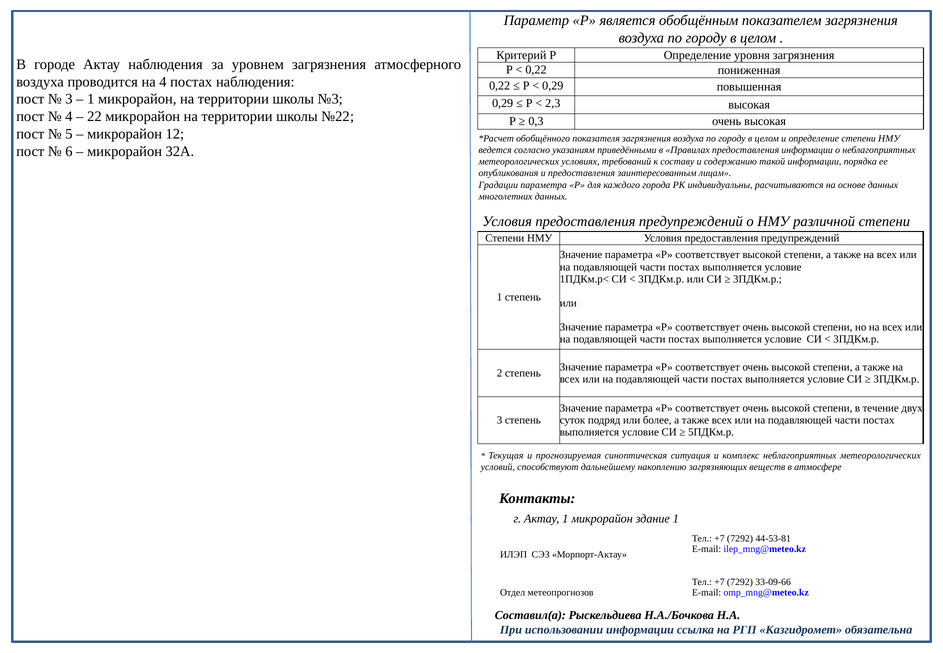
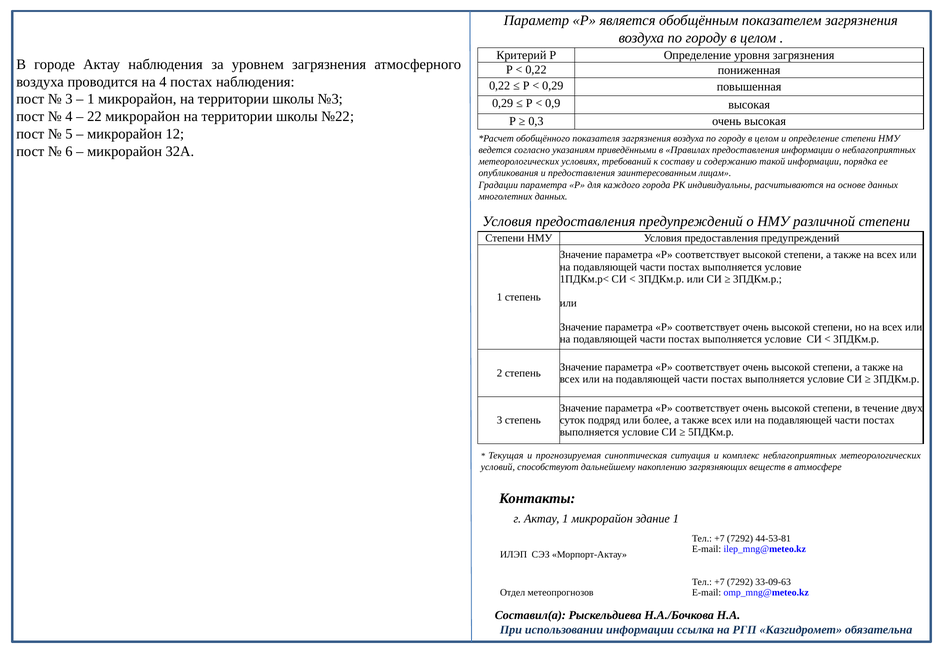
2,3: 2,3 -> 0,9 (553, 103)
33-09-66: 33-09-66 -> 33-09-63 (773, 582)
